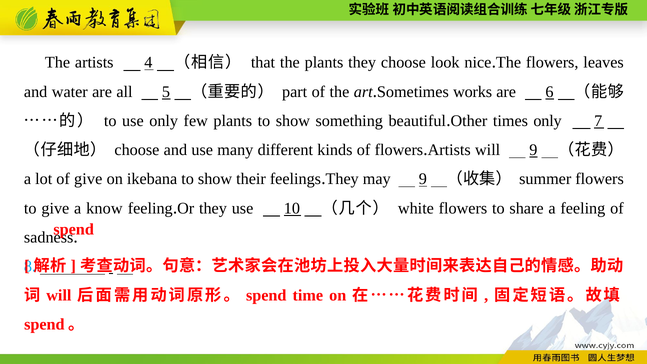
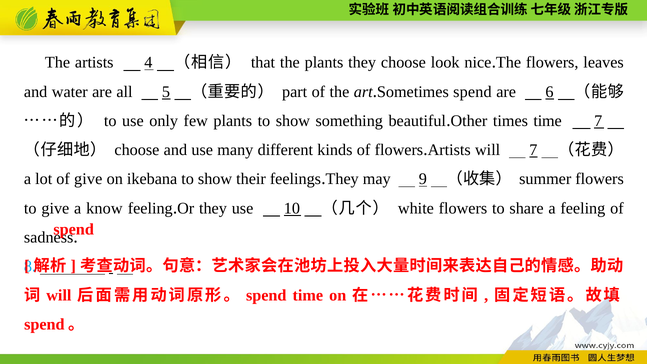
works: works -> spend (472, 92)
times only: only -> time (548, 121)
will 9: 9 -> 7 (533, 150)
